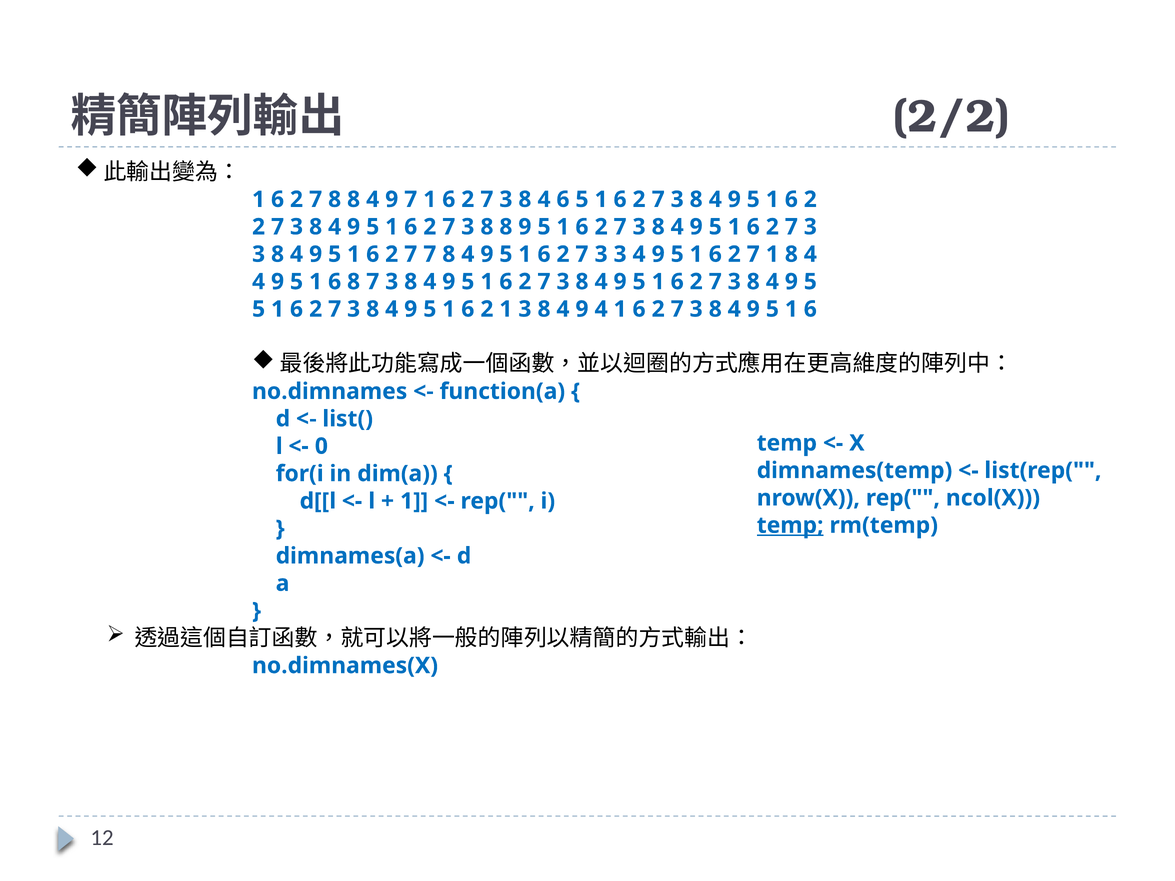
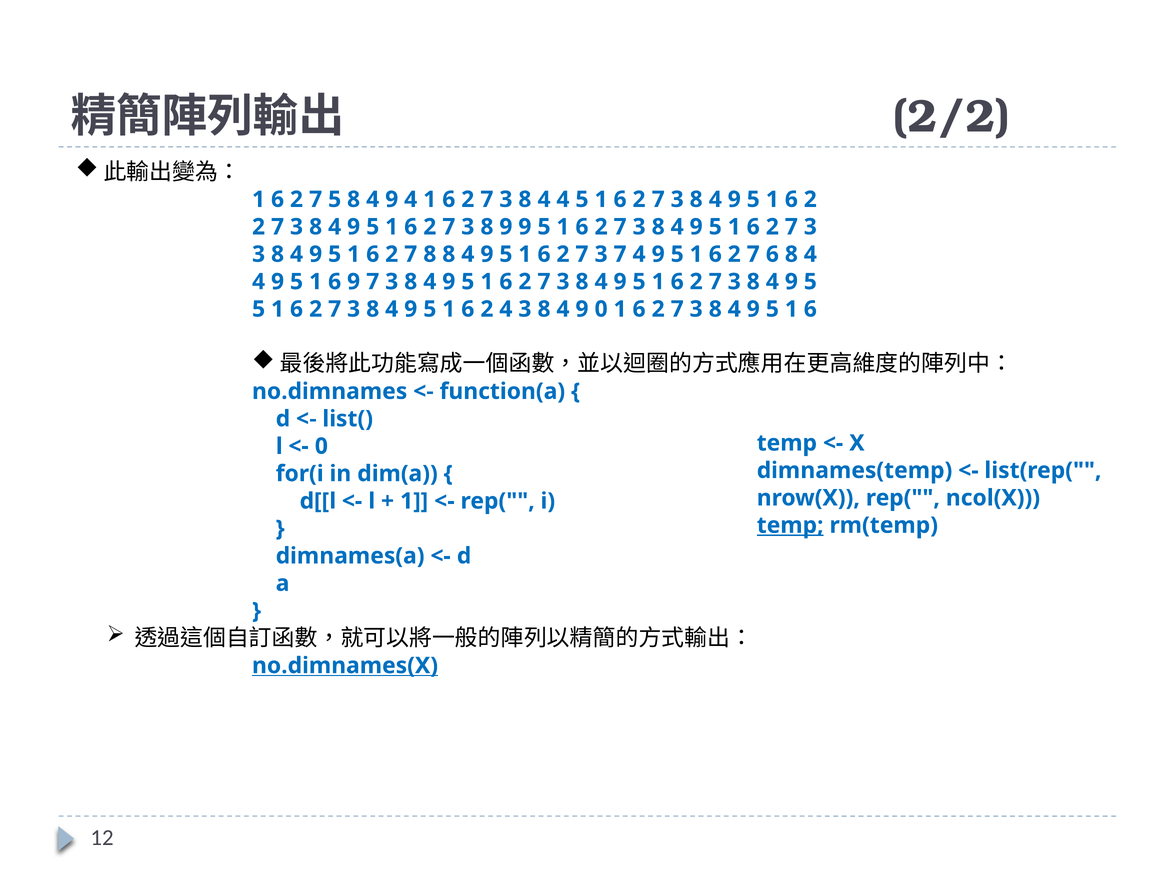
2 7 8: 8 -> 5 (335, 199)
9 7: 7 -> 4 (411, 199)
3 8 4 6: 6 -> 4 (563, 199)
3 8 8: 8 -> 9 (506, 227)
7 7: 7 -> 8 (430, 254)
3: 3 -> 7 (620, 254)
2 7 1: 1 -> 6 (772, 254)
6 8: 8 -> 9 (354, 282)
2 1: 1 -> 4 (506, 309)
9 4: 4 -> 0 (601, 309)
no.dimnames(X underline: none -> present (345, 666)
